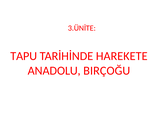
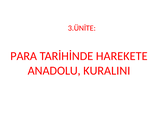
TAPU: TAPU -> PARA (24, 56)
BIRÇOĞU: BIRÇOĞU -> KURALINI (107, 70)
